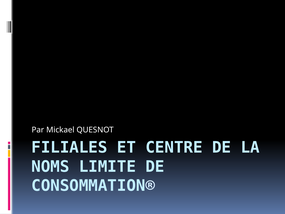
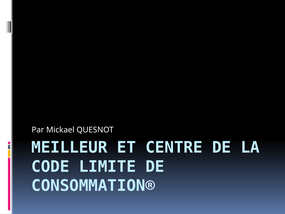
FILIALES: FILIALES -> MEILLEUR (69, 147)
NOMS: NOMS -> CODE (50, 166)
